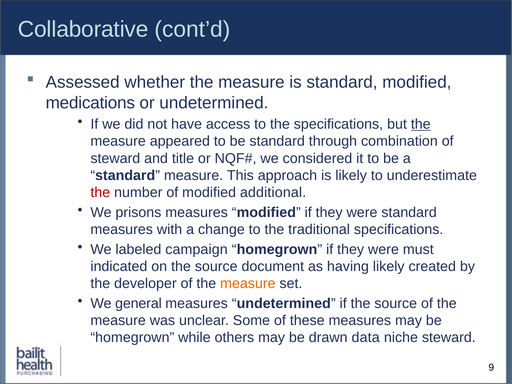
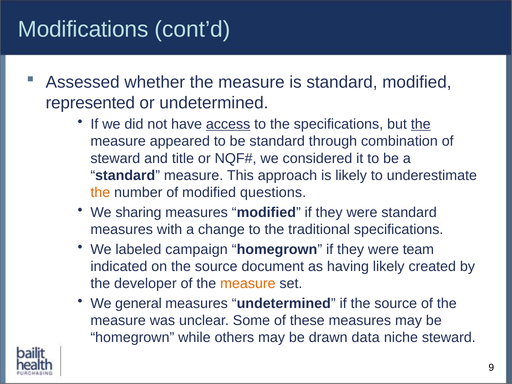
Collaborative: Collaborative -> Modifications (83, 29)
medications: medications -> represented (90, 103)
access underline: none -> present (228, 124)
the colour: red -> orange (100, 192)
additional: additional -> questions (273, 192)
prisons: prisons -> sharing (138, 212)
must: must -> team (418, 249)
